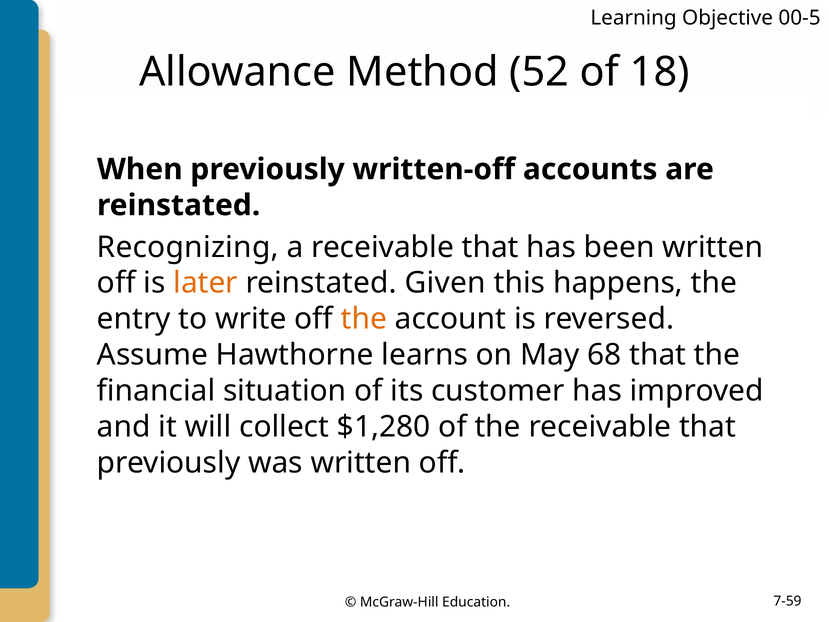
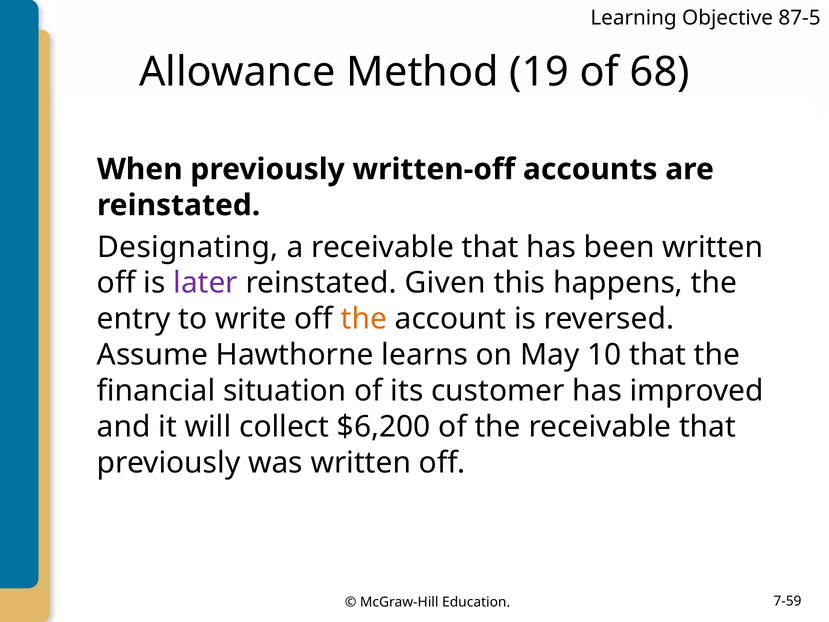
00-5: 00-5 -> 87-5 (800, 18)
52: 52 -> 19 (539, 72)
18: 18 -> 68 (660, 72)
Recognizing: Recognizing -> Designating (188, 247)
later colour: orange -> purple (206, 283)
68: 68 -> 10 (604, 355)
$1,280: $1,280 -> $6,200 (384, 427)
